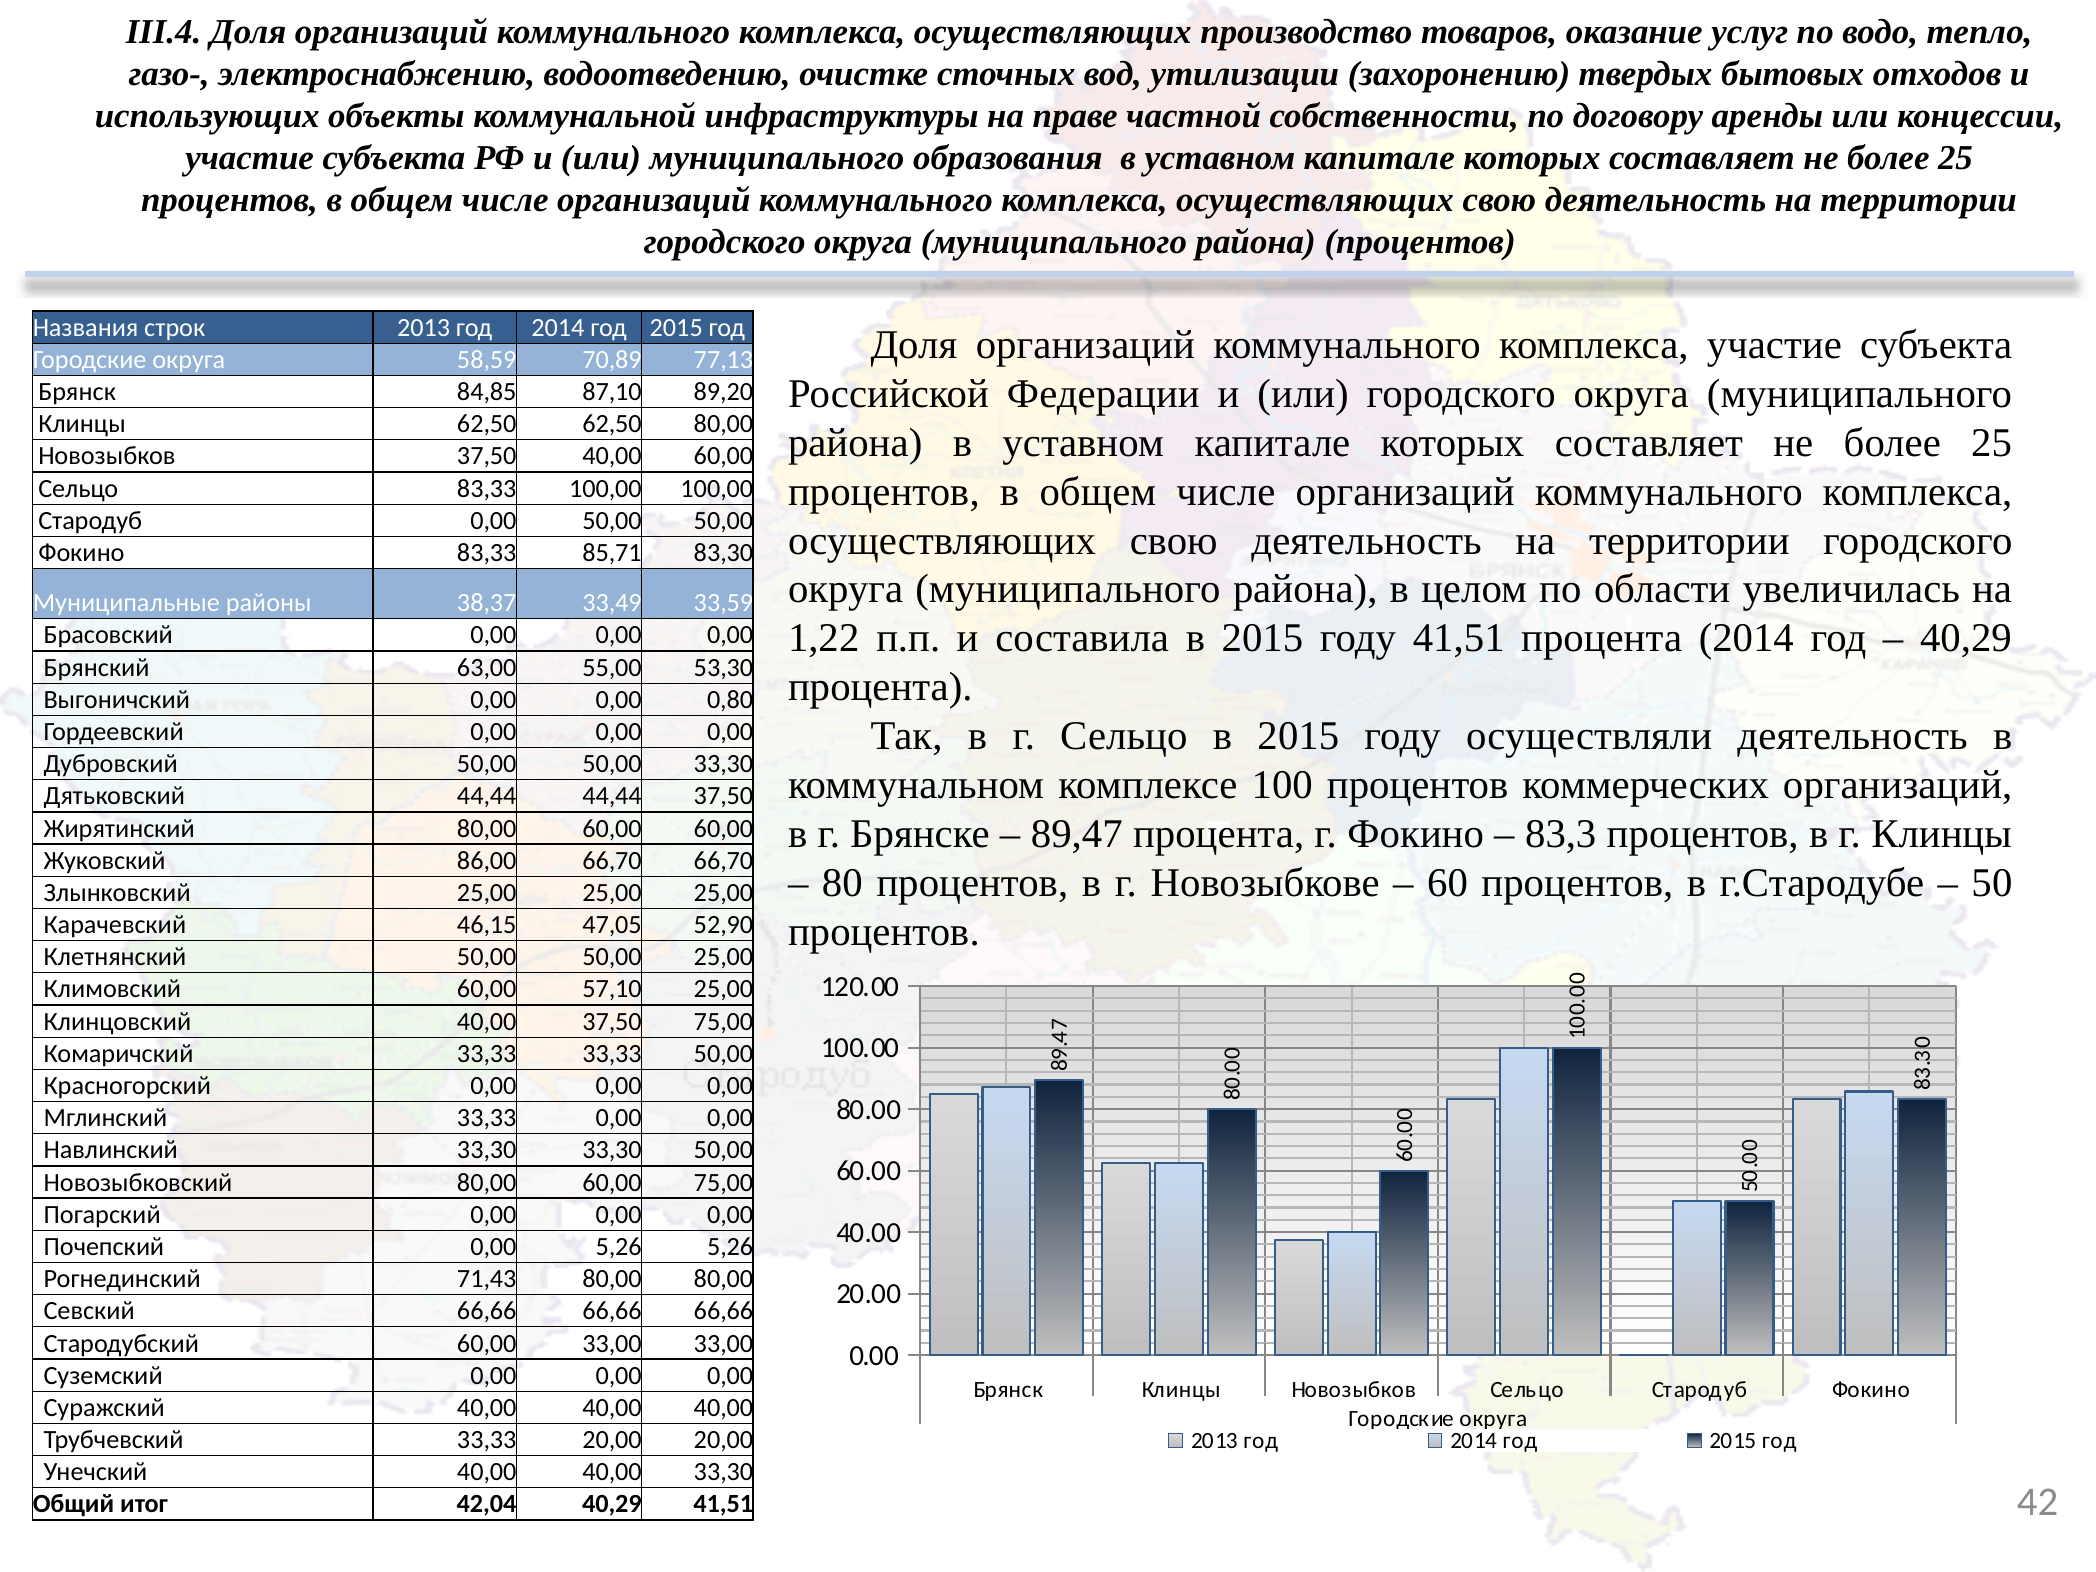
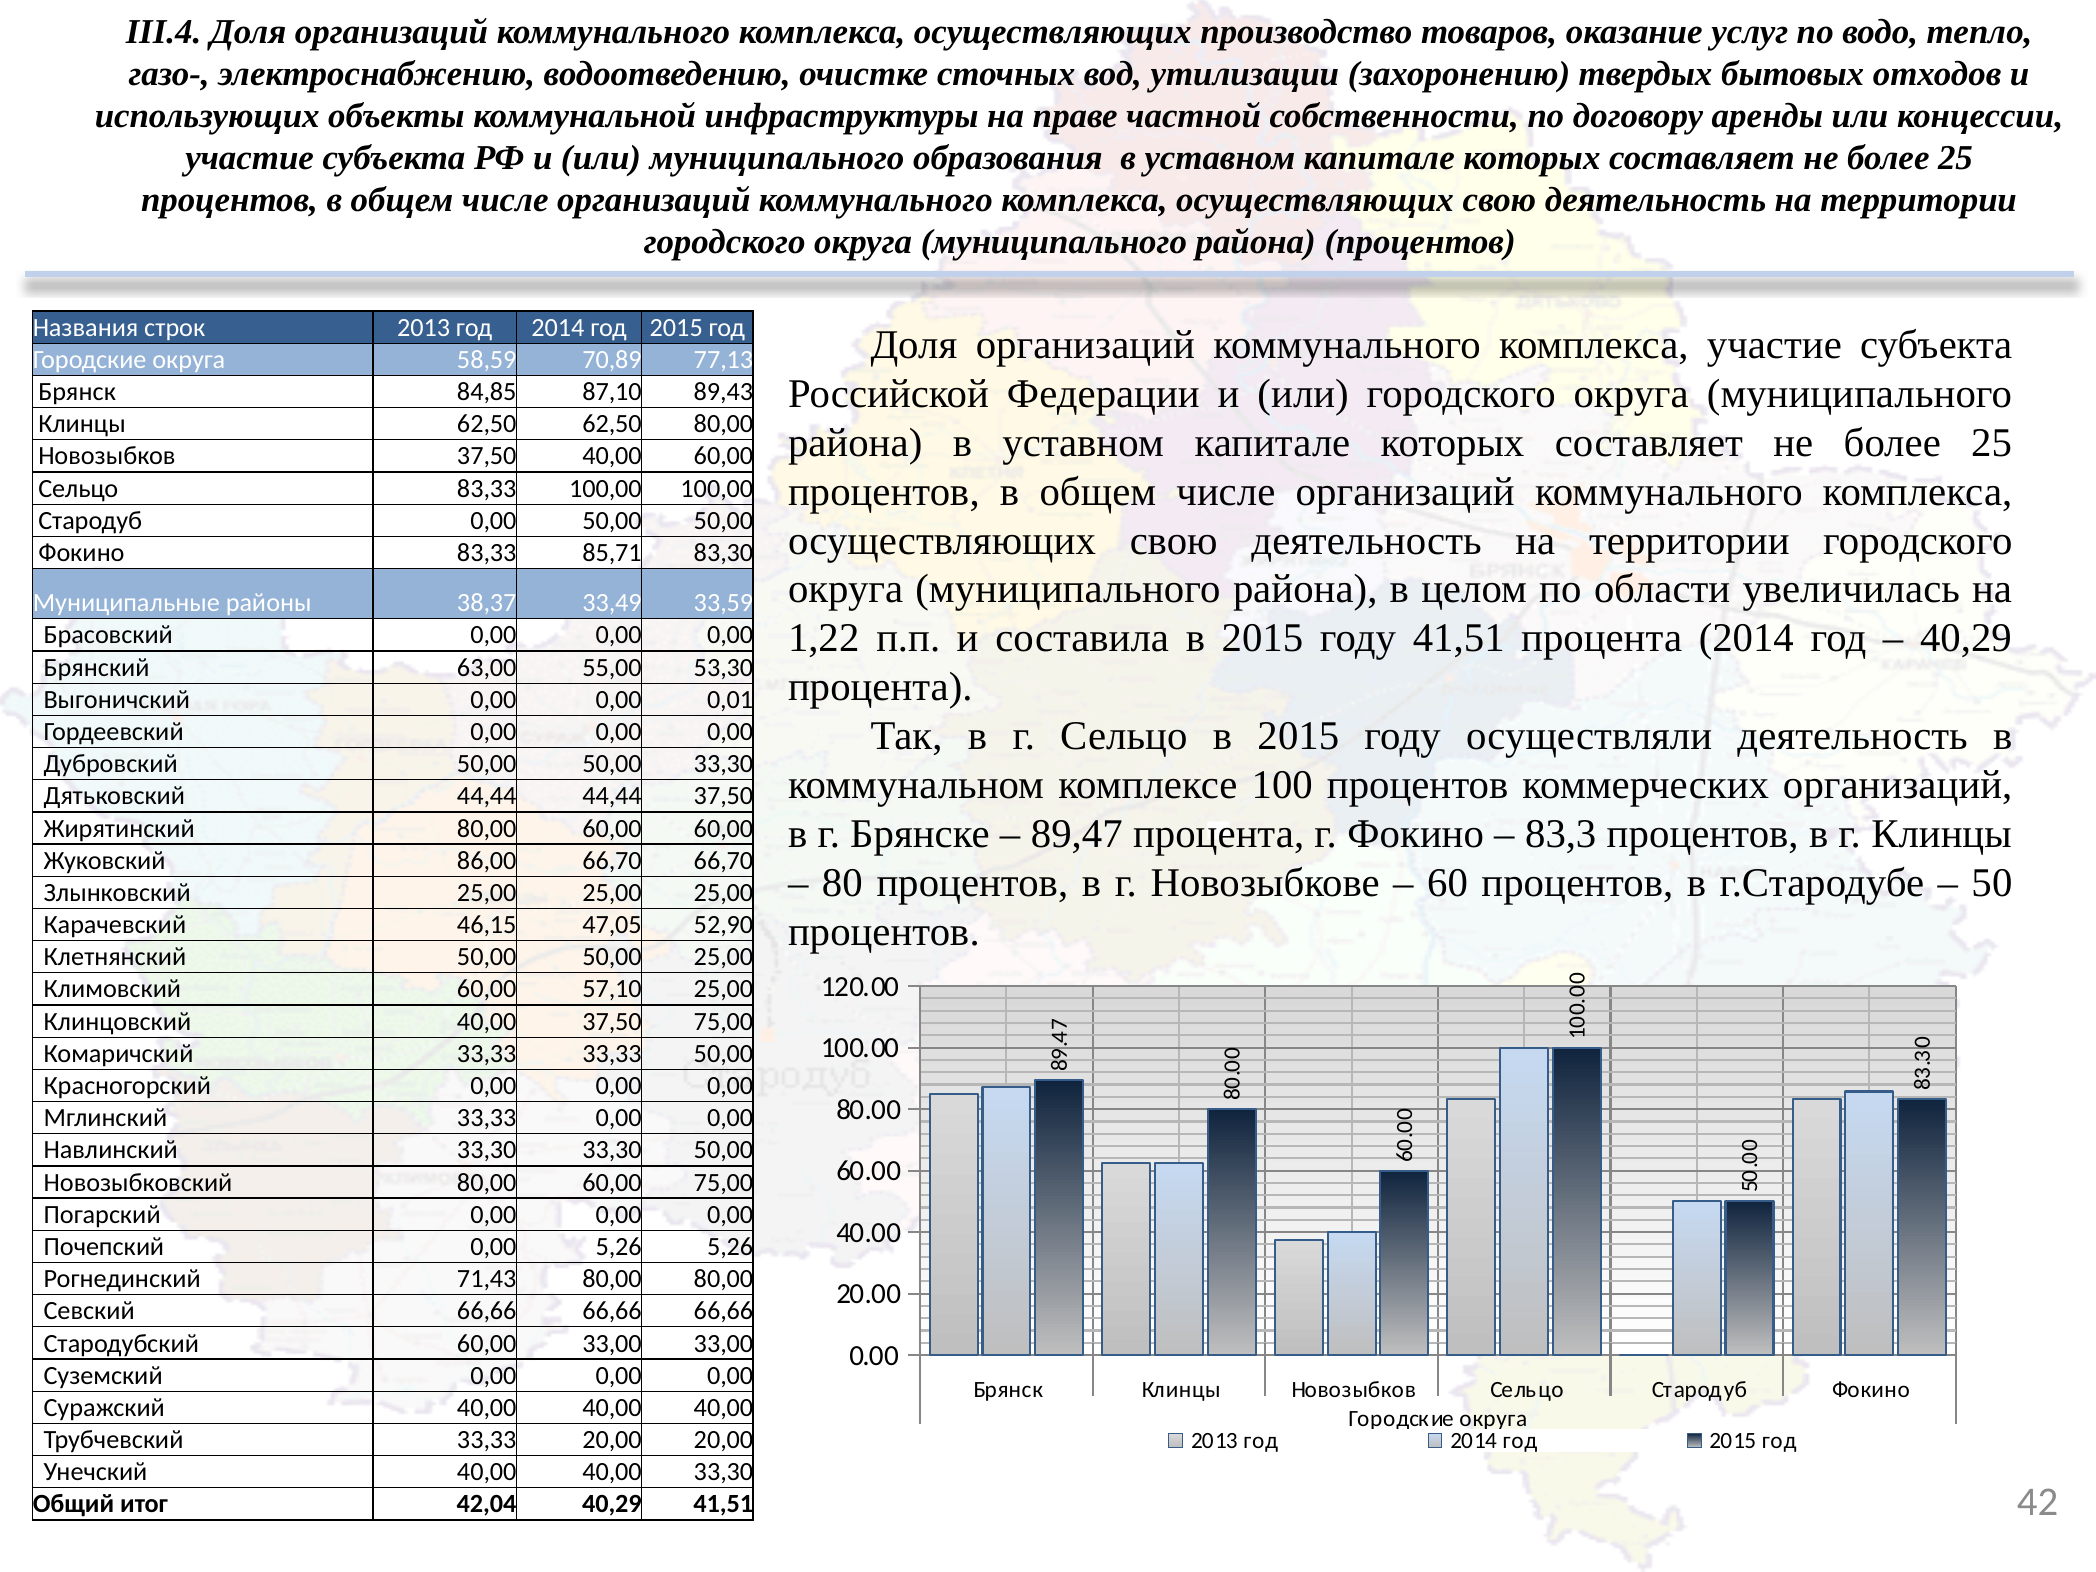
89,20: 89,20 -> 89,43 (723, 392)
0,80: 0,80 -> 0,01 (730, 700)
